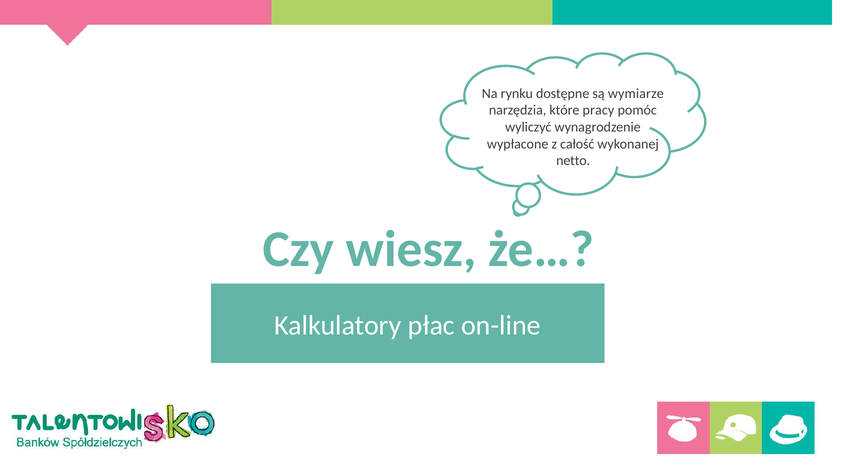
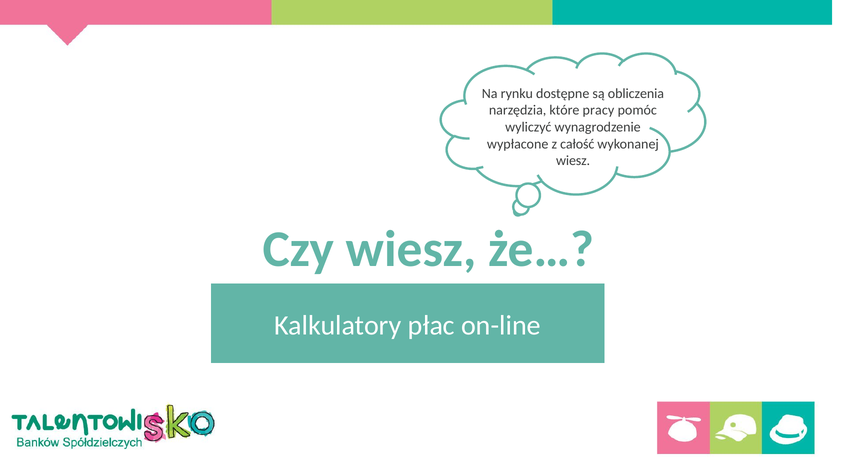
wymiarze: wymiarze -> obliczenia (636, 93)
netto: netto -> wiesz (573, 161)
